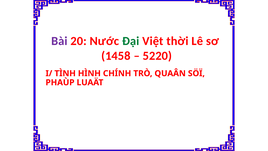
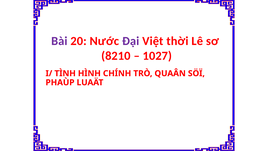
Đại colour: green -> purple (131, 41)
1458: 1458 -> 8210 (116, 56)
5220: 5220 -> 1027 (157, 56)
